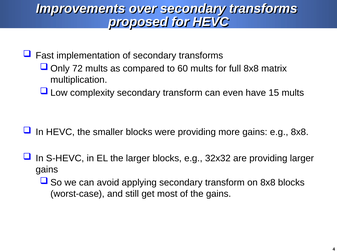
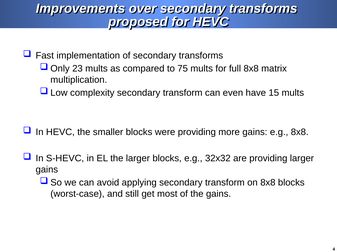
72: 72 -> 23 (77, 69)
60: 60 -> 75 (183, 69)
